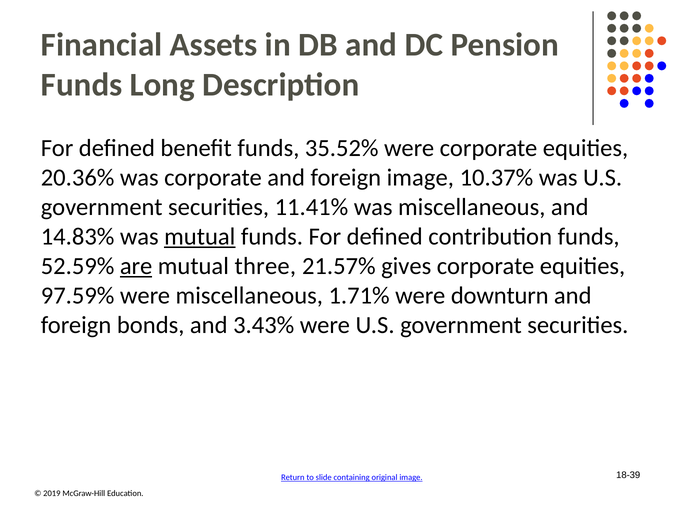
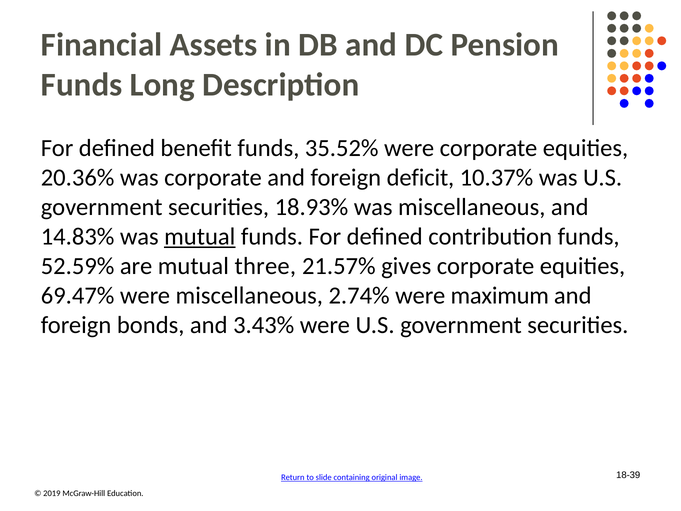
foreign image: image -> deficit (420, 177)
11.41%: 11.41% -> 18.93% (311, 207)
are underline: present -> none (136, 266)
97.59%: 97.59% -> 69.47% (78, 295)
1.71%: 1.71% -> 2.74% (359, 295)
downturn: downturn -> maximum (500, 295)
